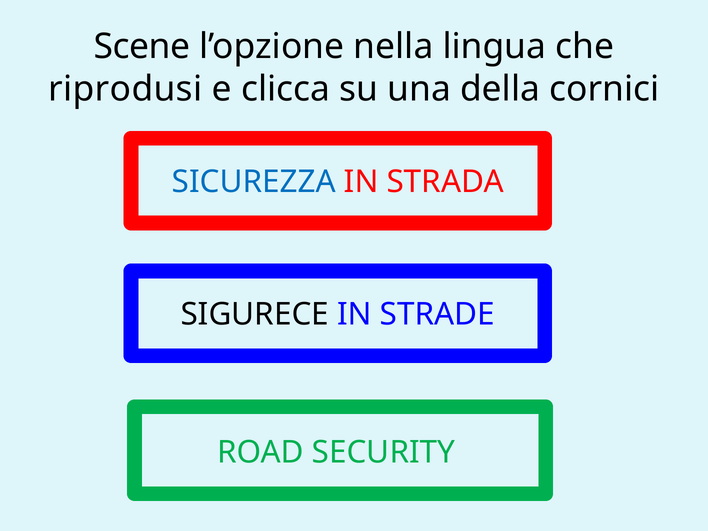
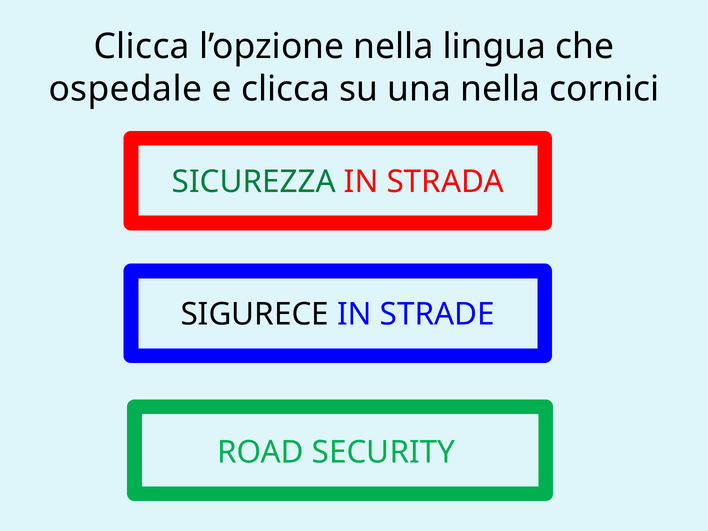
Scene: Scene -> Clicca (142, 47)
riprodusi: riprodusi -> ospedale (125, 89)
una della: della -> nella (500, 89)
SICUREZZA colour: blue -> green (254, 182)
